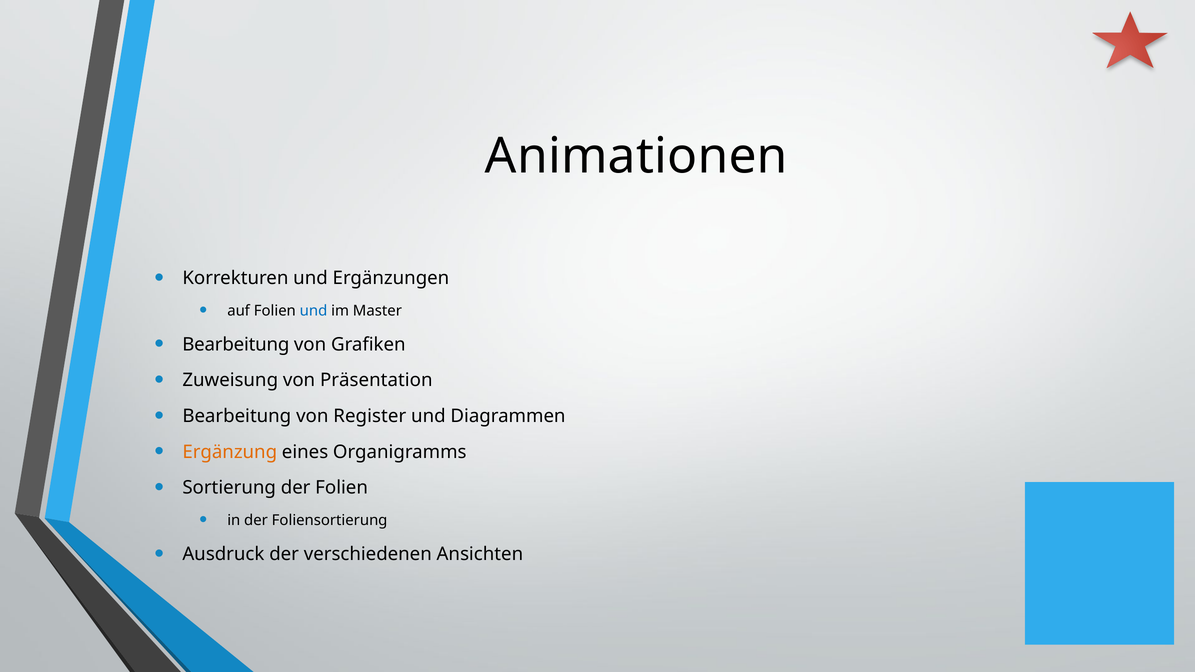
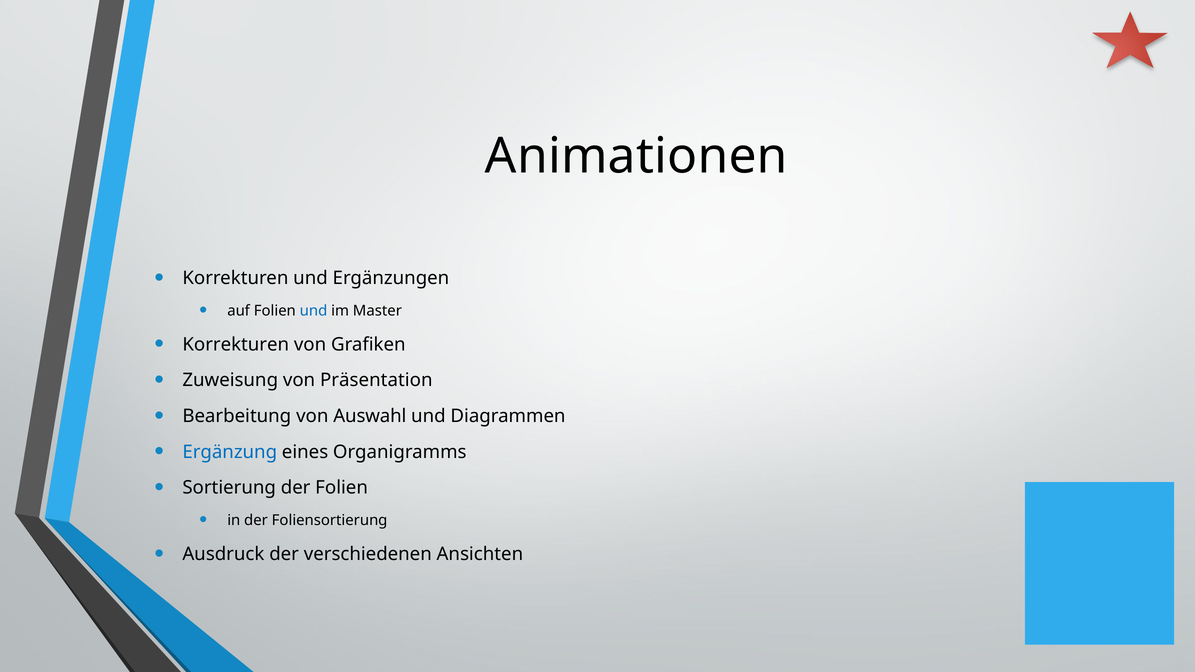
Bearbeitung: Bearbeitung -> Korrekturen (236, 345)
Register: Register -> Auswahl (370, 416)
Ergänzung colour: orange -> blue (230, 452)
